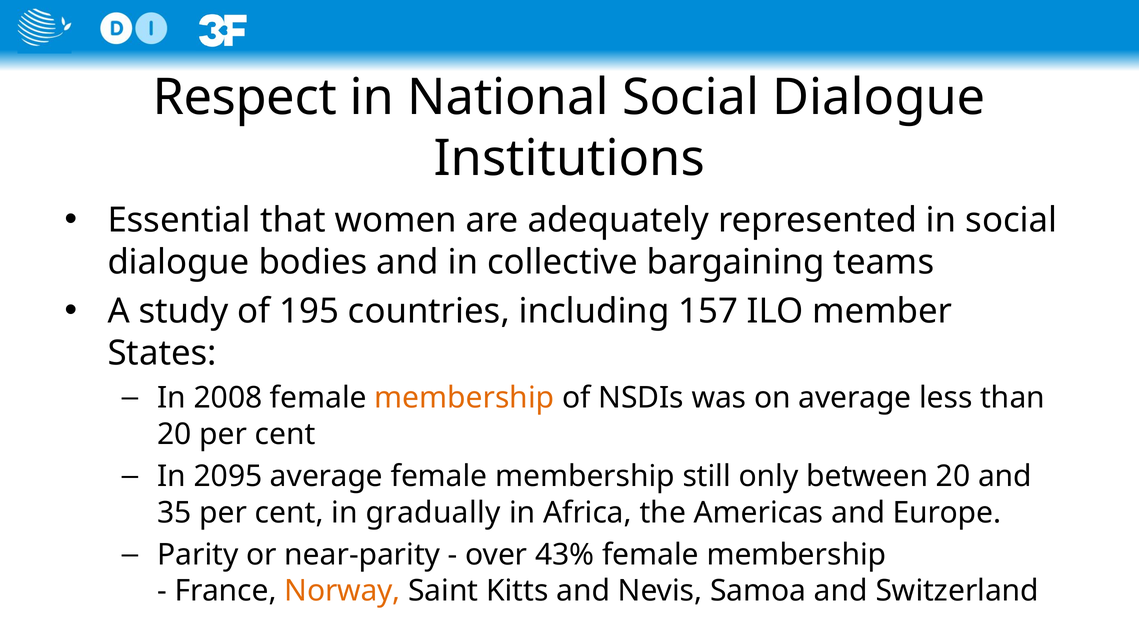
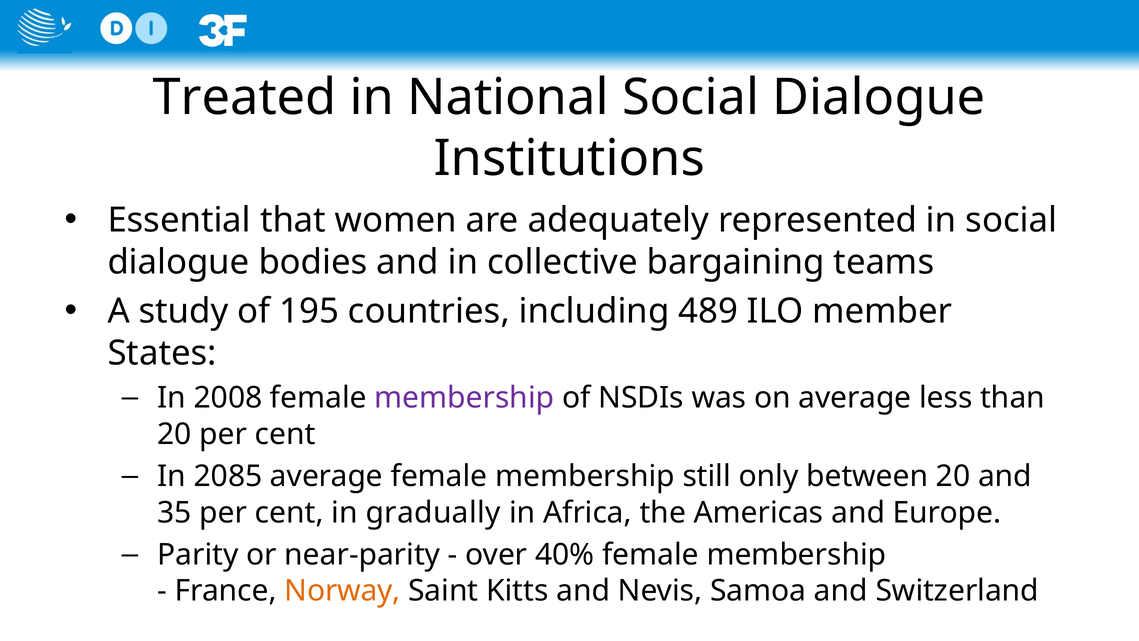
Respect: Respect -> Treated (245, 98)
157: 157 -> 489 (708, 311)
membership colour: orange -> purple (464, 398)
2095: 2095 -> 2085 (228, 476)
43%: 43% -> 40% (565, 555)
